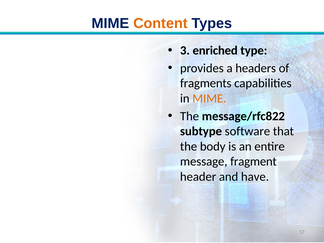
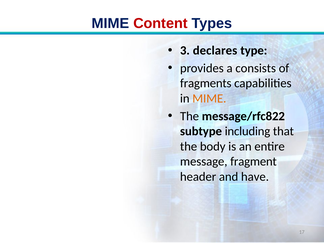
Content colour: orange -> red (160, 23)
enriched: enriched -> declares (215, 51)
headers: headers -> consists (256, 68)
software: software -> including (247, 131)
